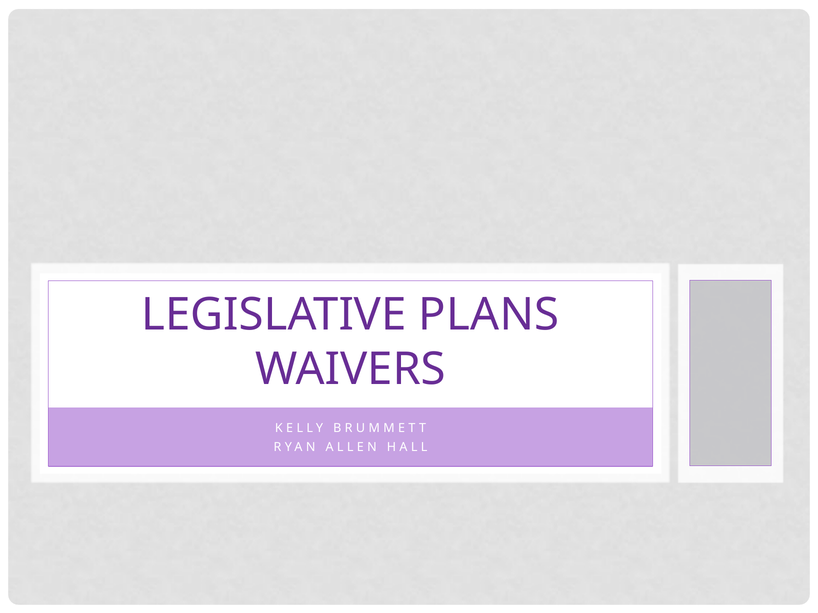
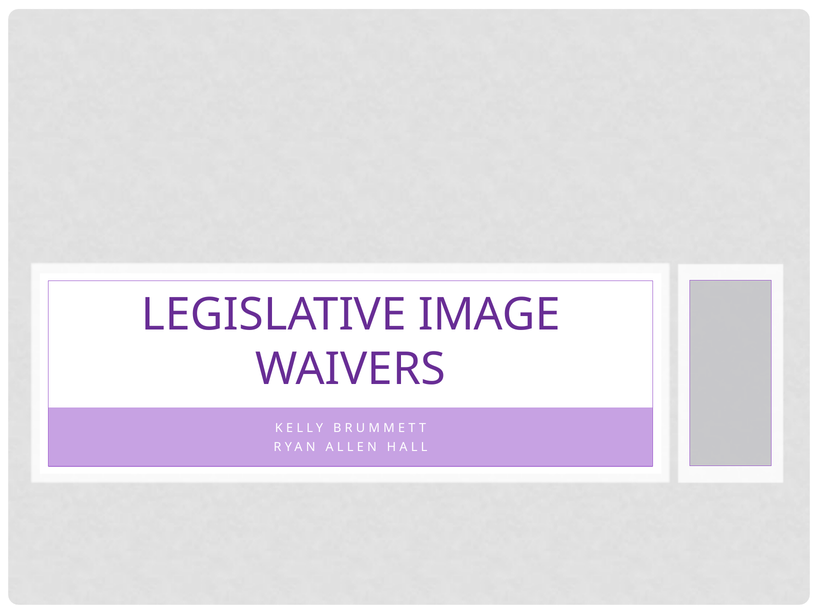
PLANS: PLANS -> IMAGE (489, 315)
